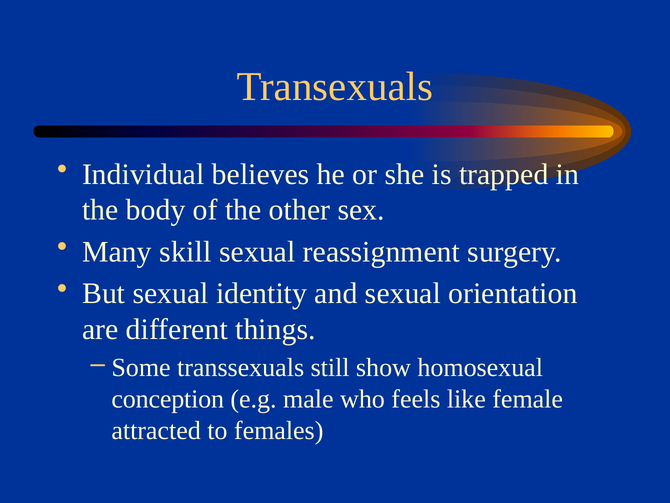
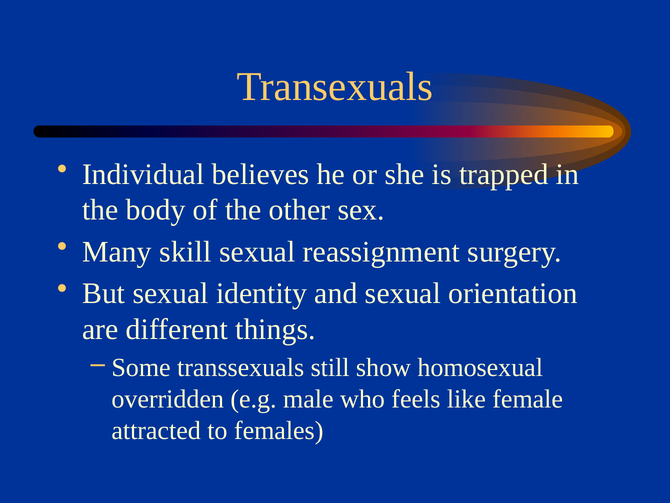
conception: conception -> overridden (168, 399)
